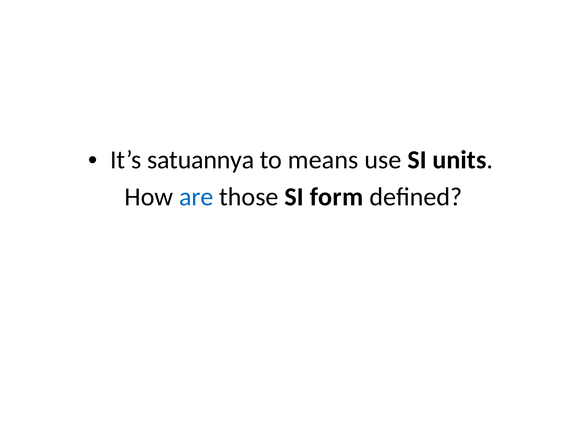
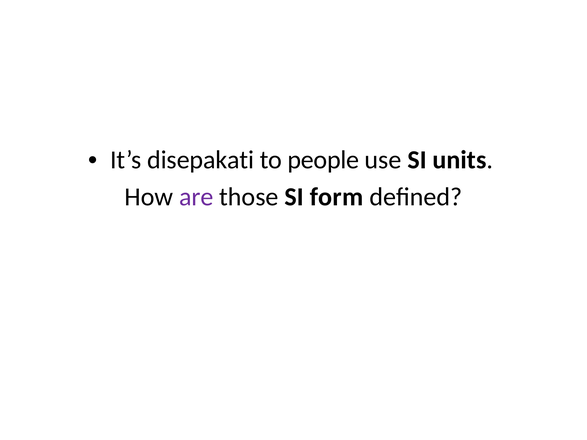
satuannya: satuannya -> disepakati (201, 160)
means: means -> people (323, 160)
are colour: blue -> purple (196, 197)
